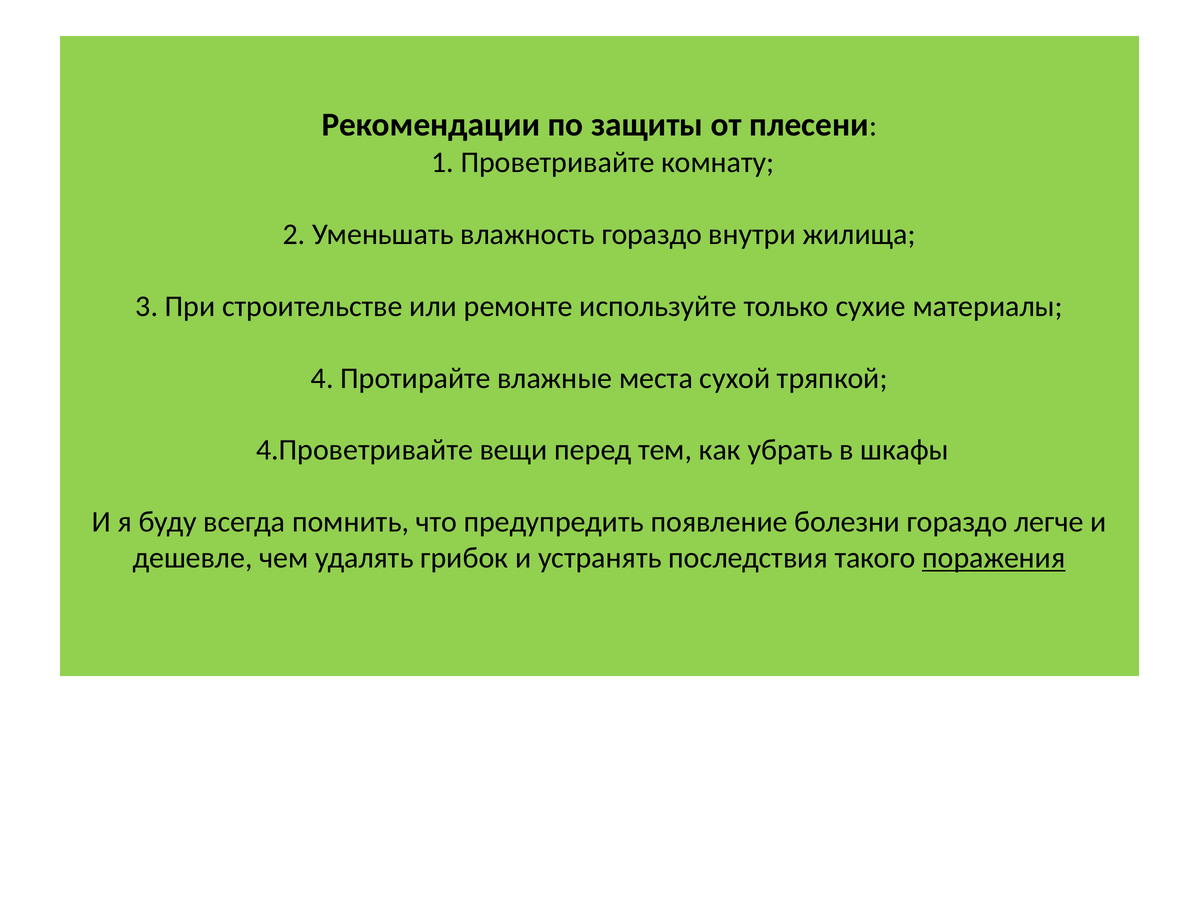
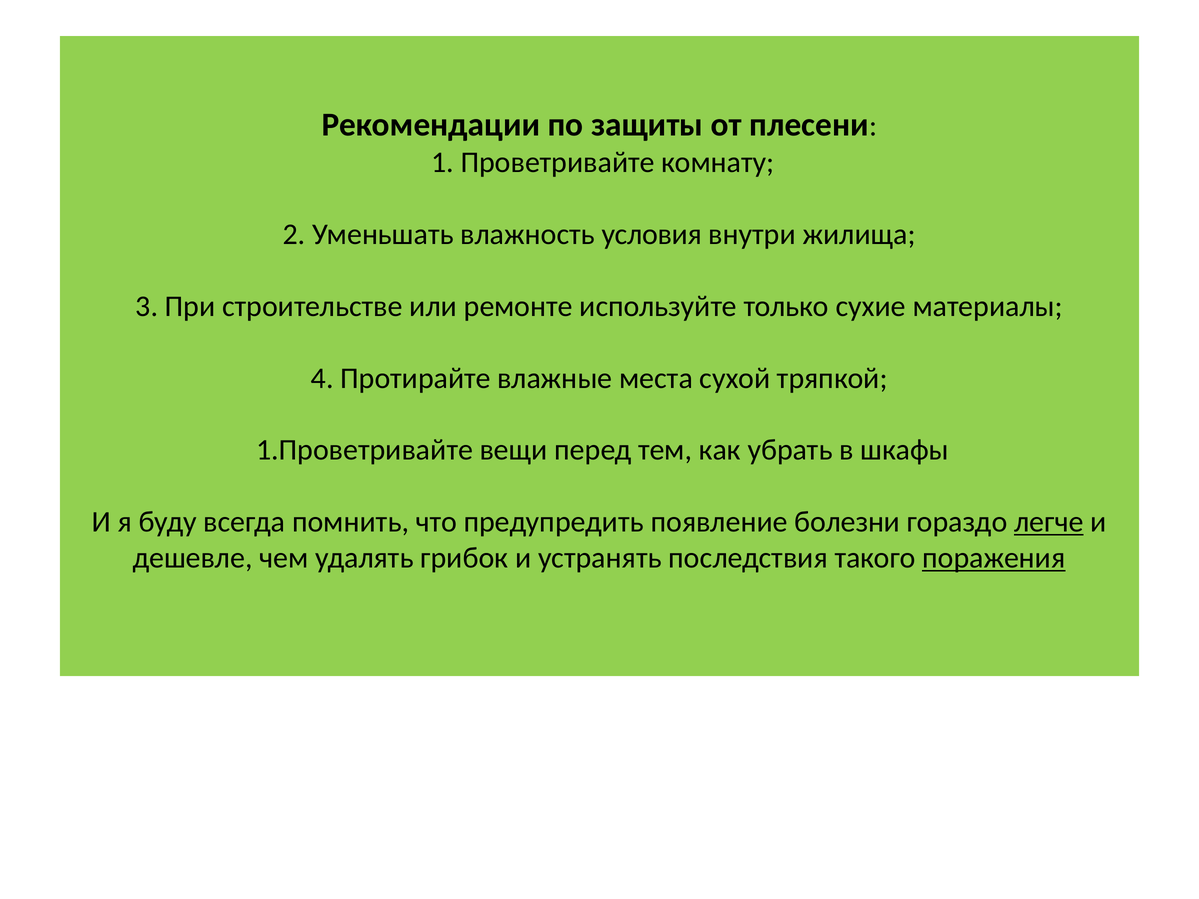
влажность гораздо: гораздо -> условия (652, 234)
4.Проветривайте: 4.Проветривайте -> 1.Проветривайте (365, 450)
легче underline: none -> present (1049, 522)
